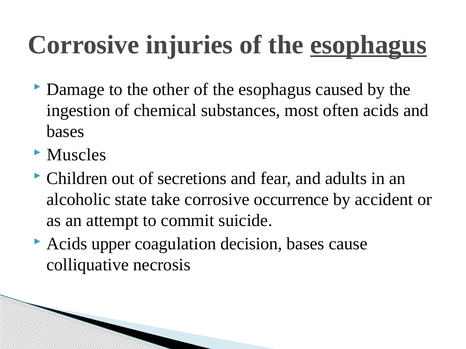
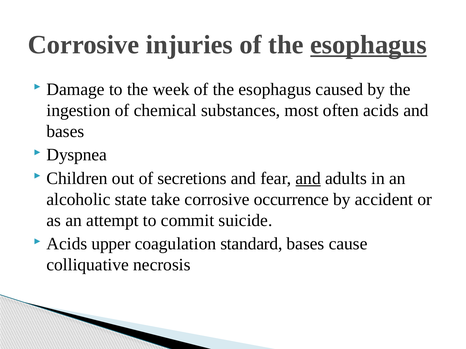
other: other -> week (171, 90)
Muscles: Muscles -> Dyspnea (77, 155)
and underline: none -> present (308, 179)
decision: decision -> standard (251, 244)
